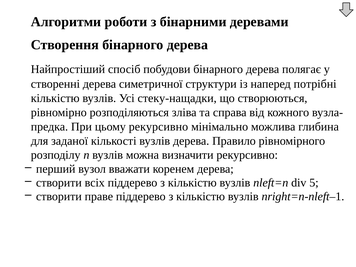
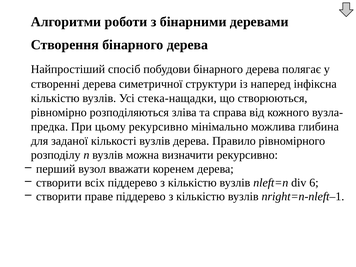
потрібні: потрібні -> інфіксна (315, 84)
стеку-нащадки: стеку-нащадки -> стека-нащадки (177, 98)
5: 5 -> 6 (314, 183)
